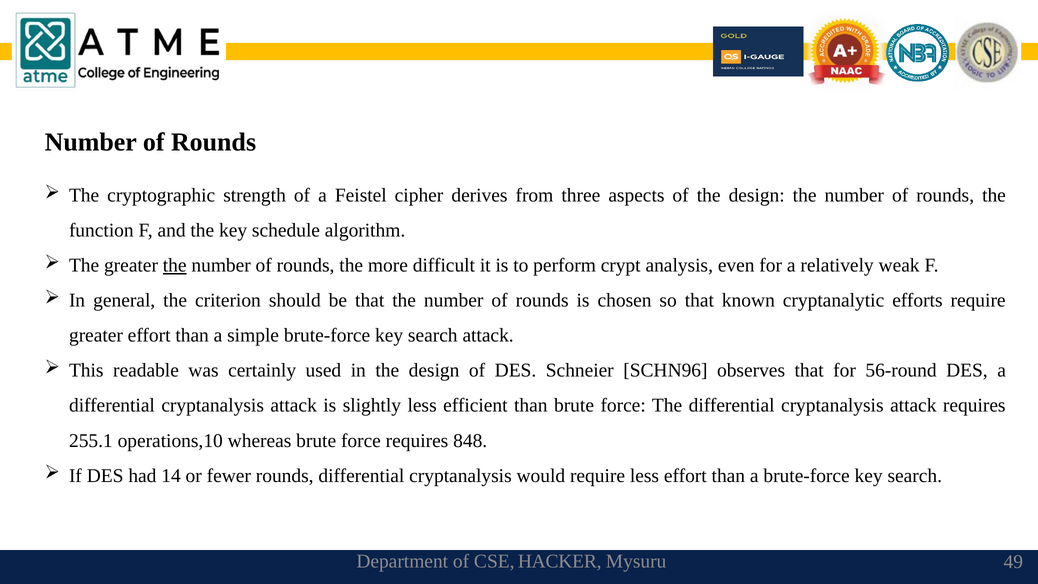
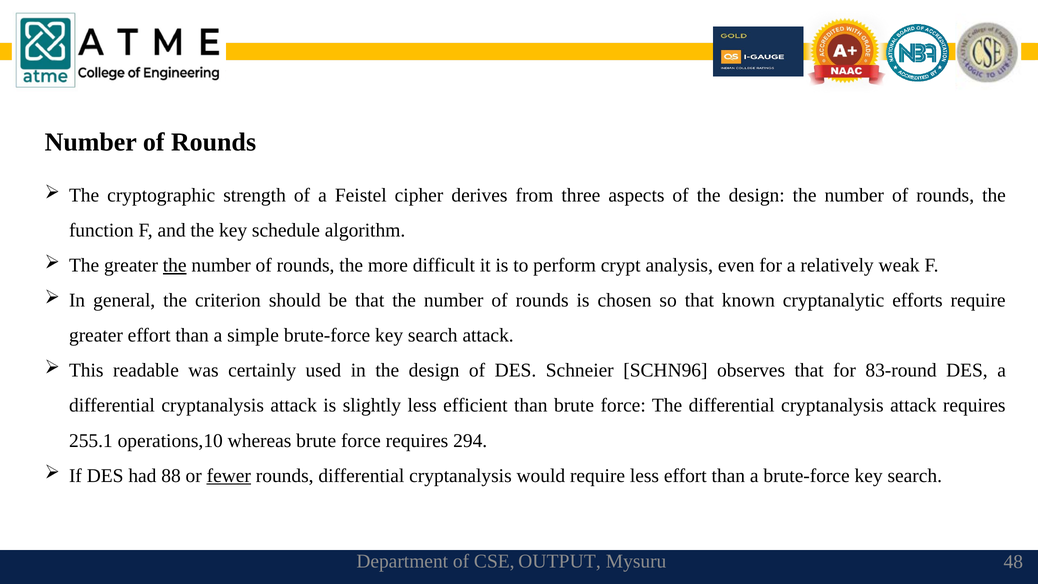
56-round: 56-round -> 83-round (901, 370)
848: 848 -> 294 (470, 441)
14: 14 -> 88 (171, 476)
fewer underline: none -> present (229, 476)
HACKER: HACKER -> OUTPUT (560, 561)
49: 49 -> 48 (1013, 562)
